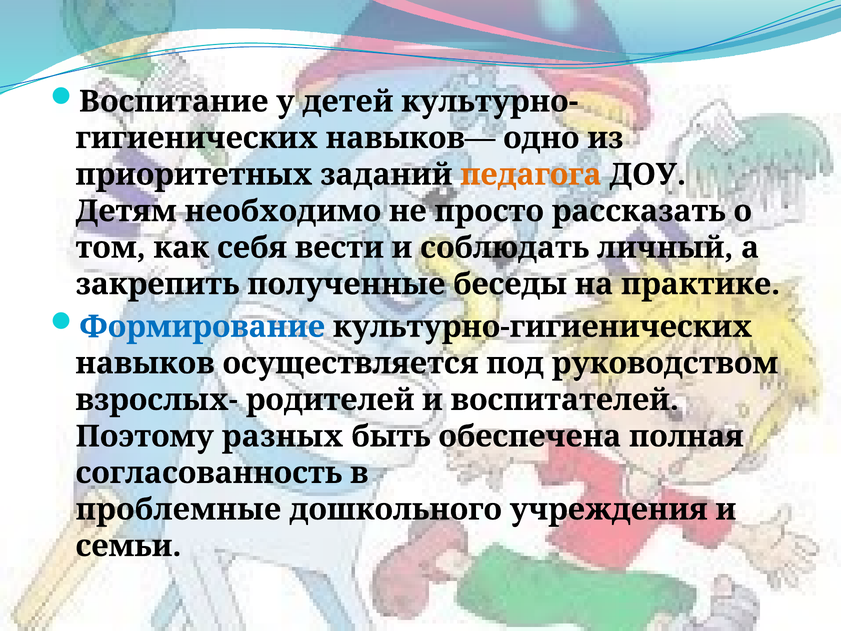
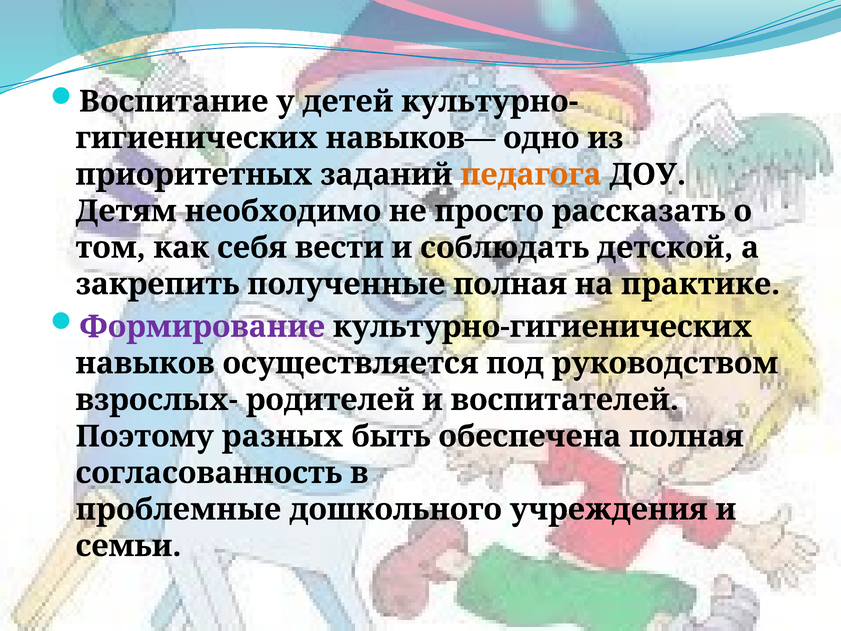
личный: личный -> детской (665, 248)
полученные беседы: беседы -> полная (510, 284)
Формирование colour: blue -> purple (202, 327)
